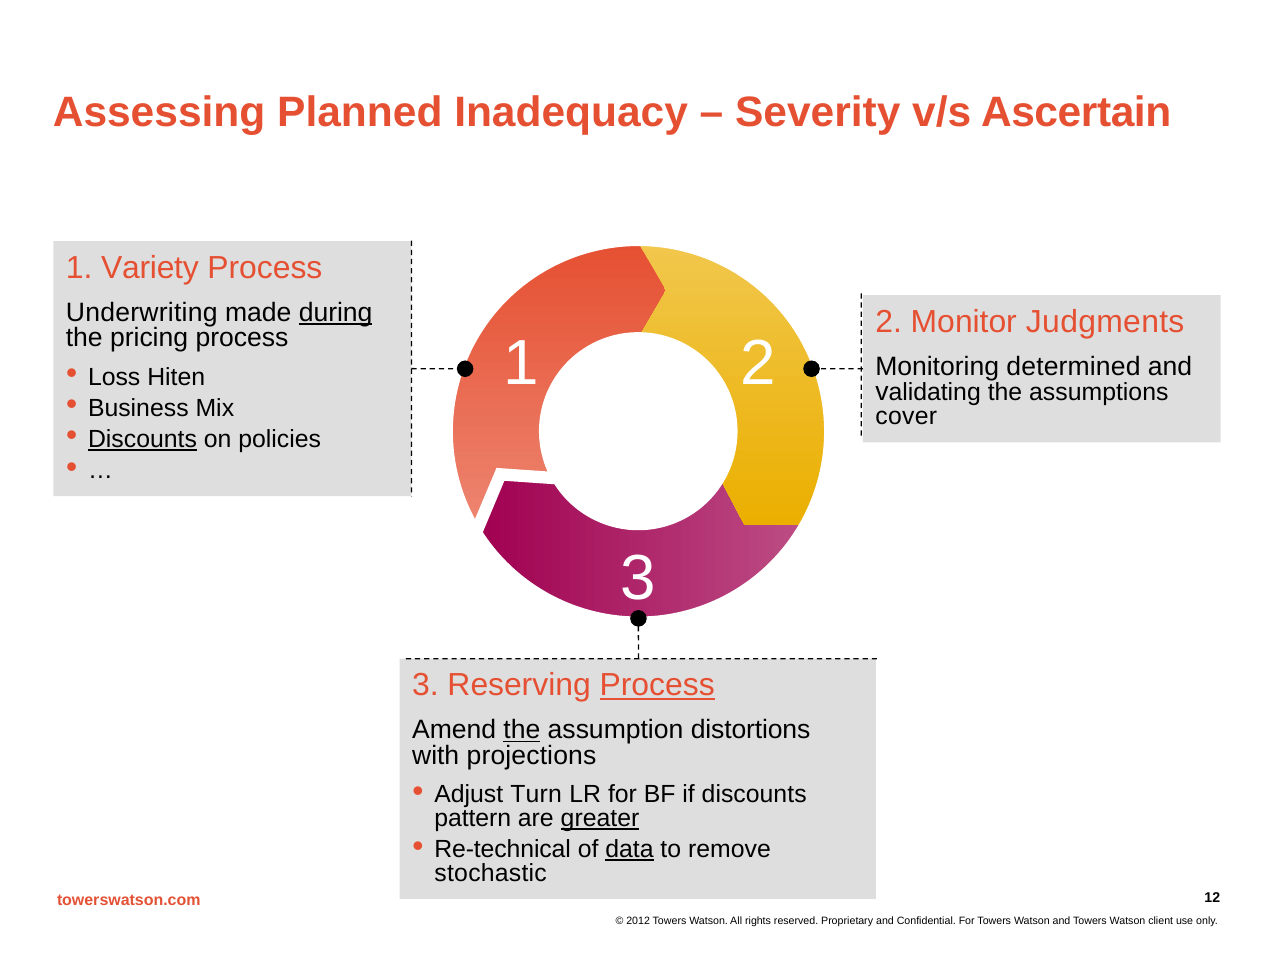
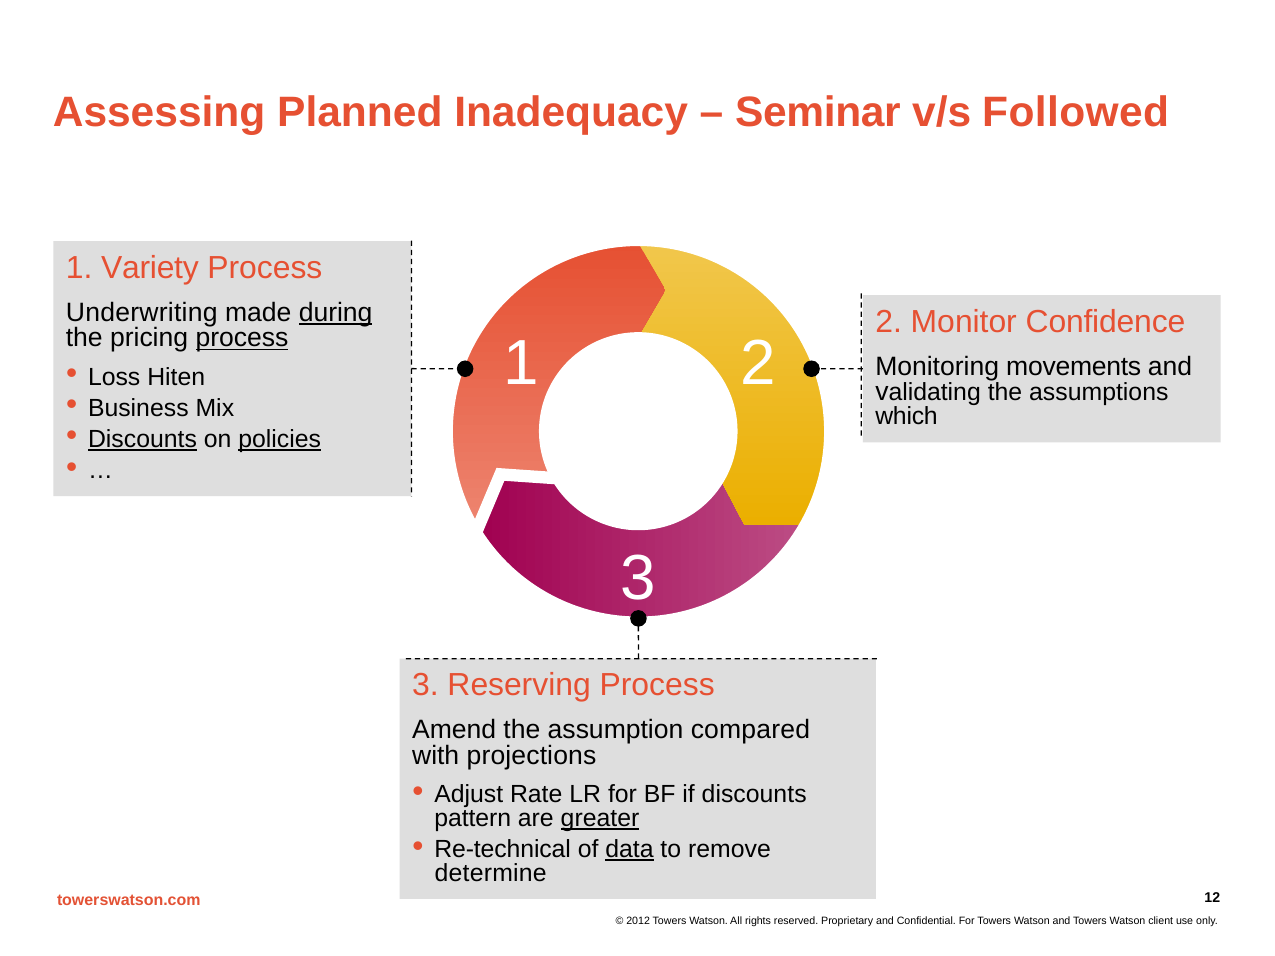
Severity: Severity -> Seminar (818, 113)
Ascertain: Ascertain -> Followed (1076, 113)
Judgments: Judgments -> Confidence (1105, 322)
process underline: none -> present (242, 338)
determined: determined -> movements (1074, 367)
cover: cover -> which (907, 417)
policies underline: none -> present (280, 440)
Process underline: present -> none (657, 686)
the underline: present -> none (522, 730)
distortions: distortions -> compared (750, 730)
Turn: Turn -> Rate (536, 795)
stochastic: stochastic -> determine (491, 874)
